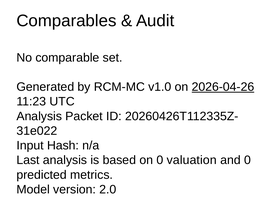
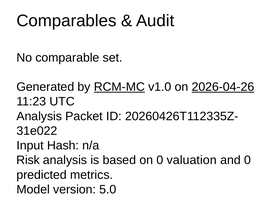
RCM-MC underline: none -> present (119, 87)
Last: Last -> Risk (28, 160)
2.0: 2.0 -> 5.0 (108, 190)
